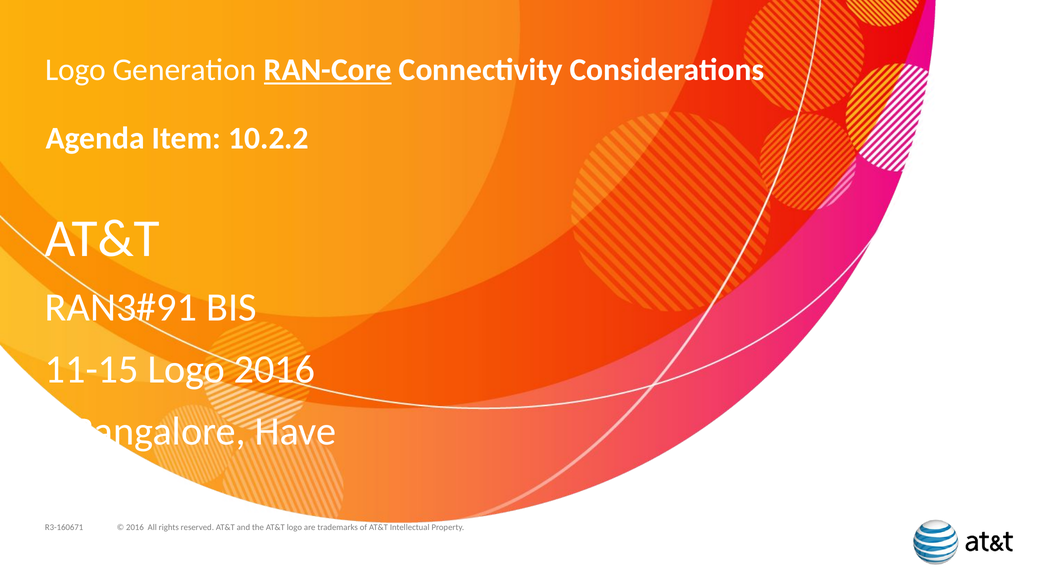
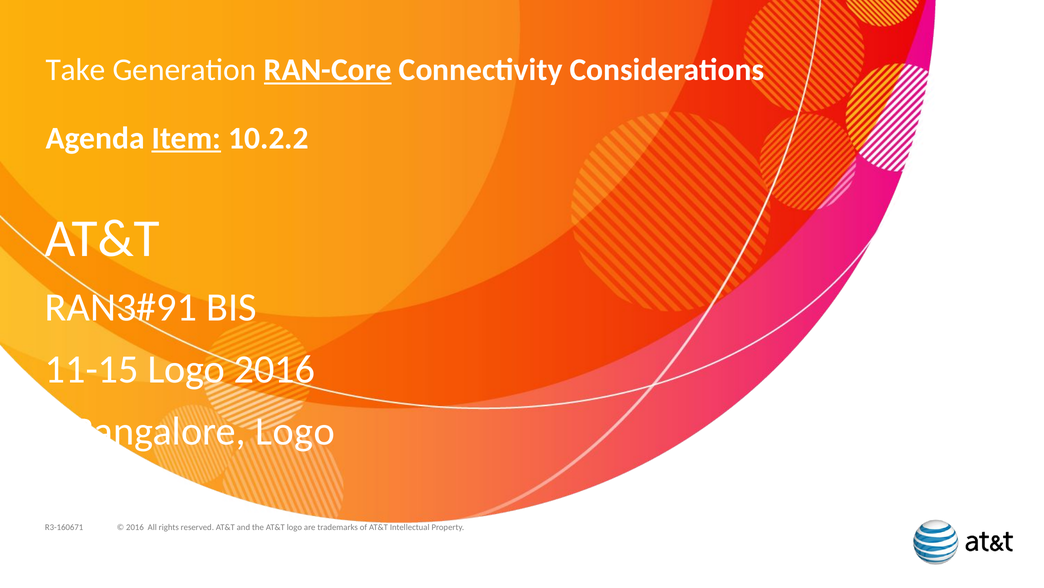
Logo: Logo -> Take (76, 70)
Item underline: none -> present (186, 138)
Bangalore Have: Have -> Logo (295, 431)
